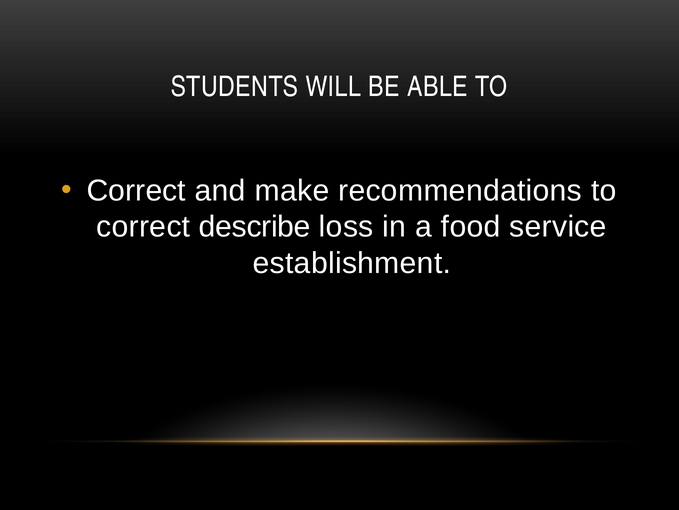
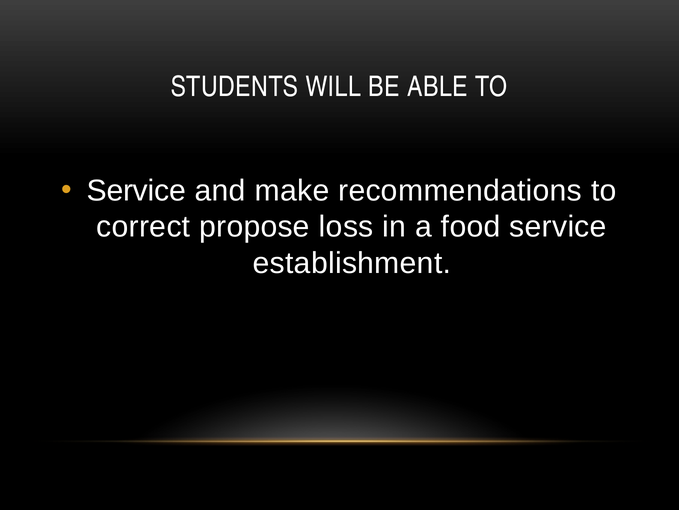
Correct: Correct -> Service (136, 190)
describe: describe -> propose (254, 227)
